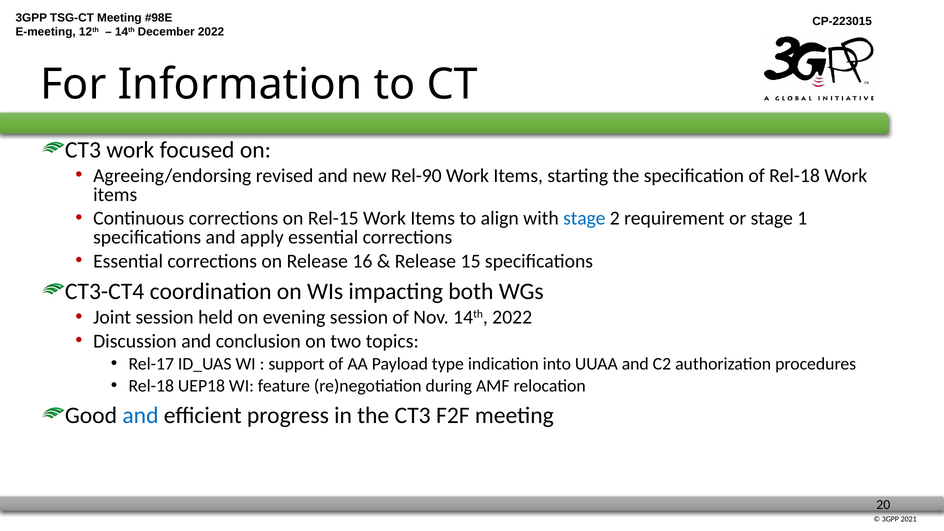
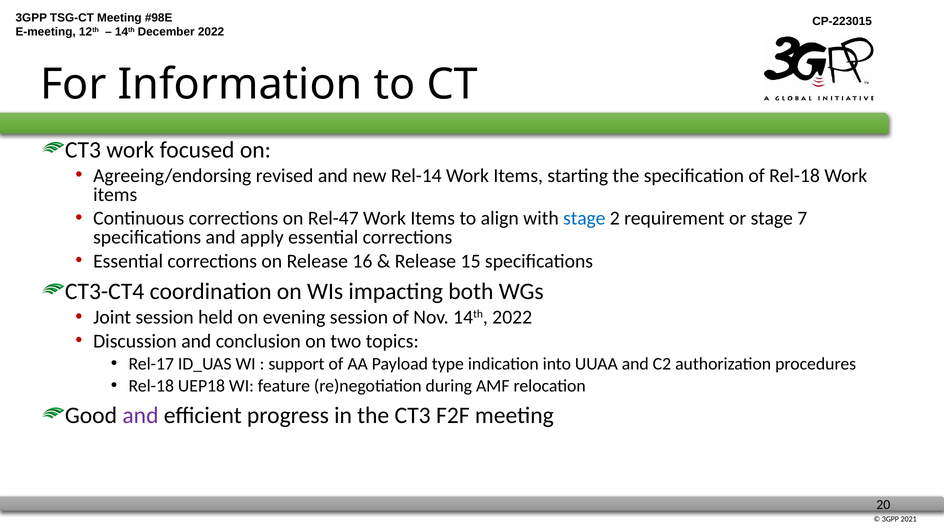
Rel-90: Rel-90 -> Rel-14 (416, 176)
Rel-15: Rel-15 -> Rel-47 (333, 218)
1: 1 -> 7 (802, 218)
and colour: blue -> purple (140, 415)
